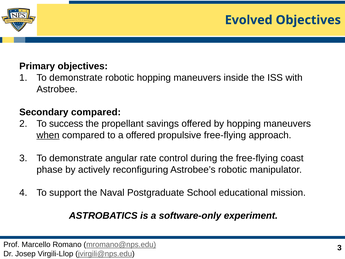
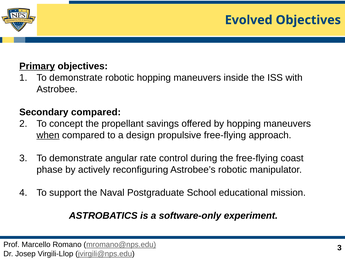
Primary underline: none -> present (37, 66)
success: success -> concept (66, 124)
a offered: offered -> design (140, 135)
